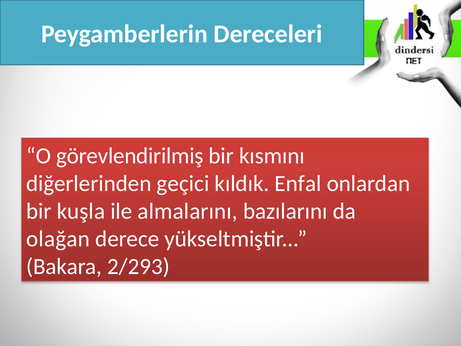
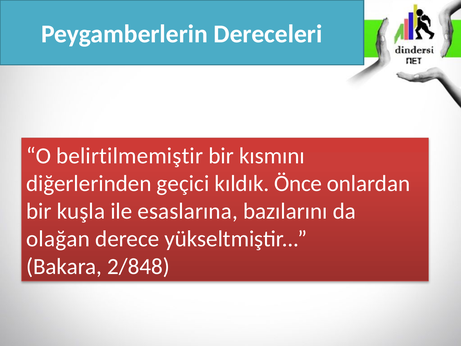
görevlendirilmiş: görevlendirilmiş -> belirtilmemiştir (130, 156)
Enfal: Enfal -> Önce (298, 183)
almalarını: almalarını -> esaslarına (188, 211)
2/293: 2/293 -> 2/848 (139, 266)
